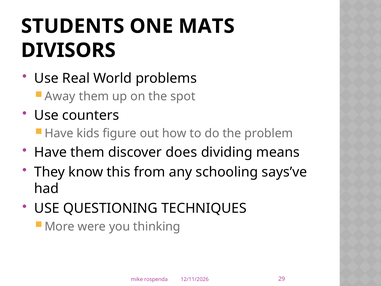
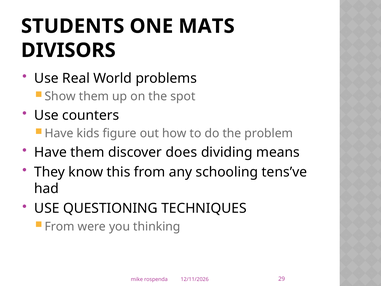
Away: Away -> Show (60, 96)
says’ve: says’ve -> tens’ve (284, 172)
More: More -> From (60, 226)
